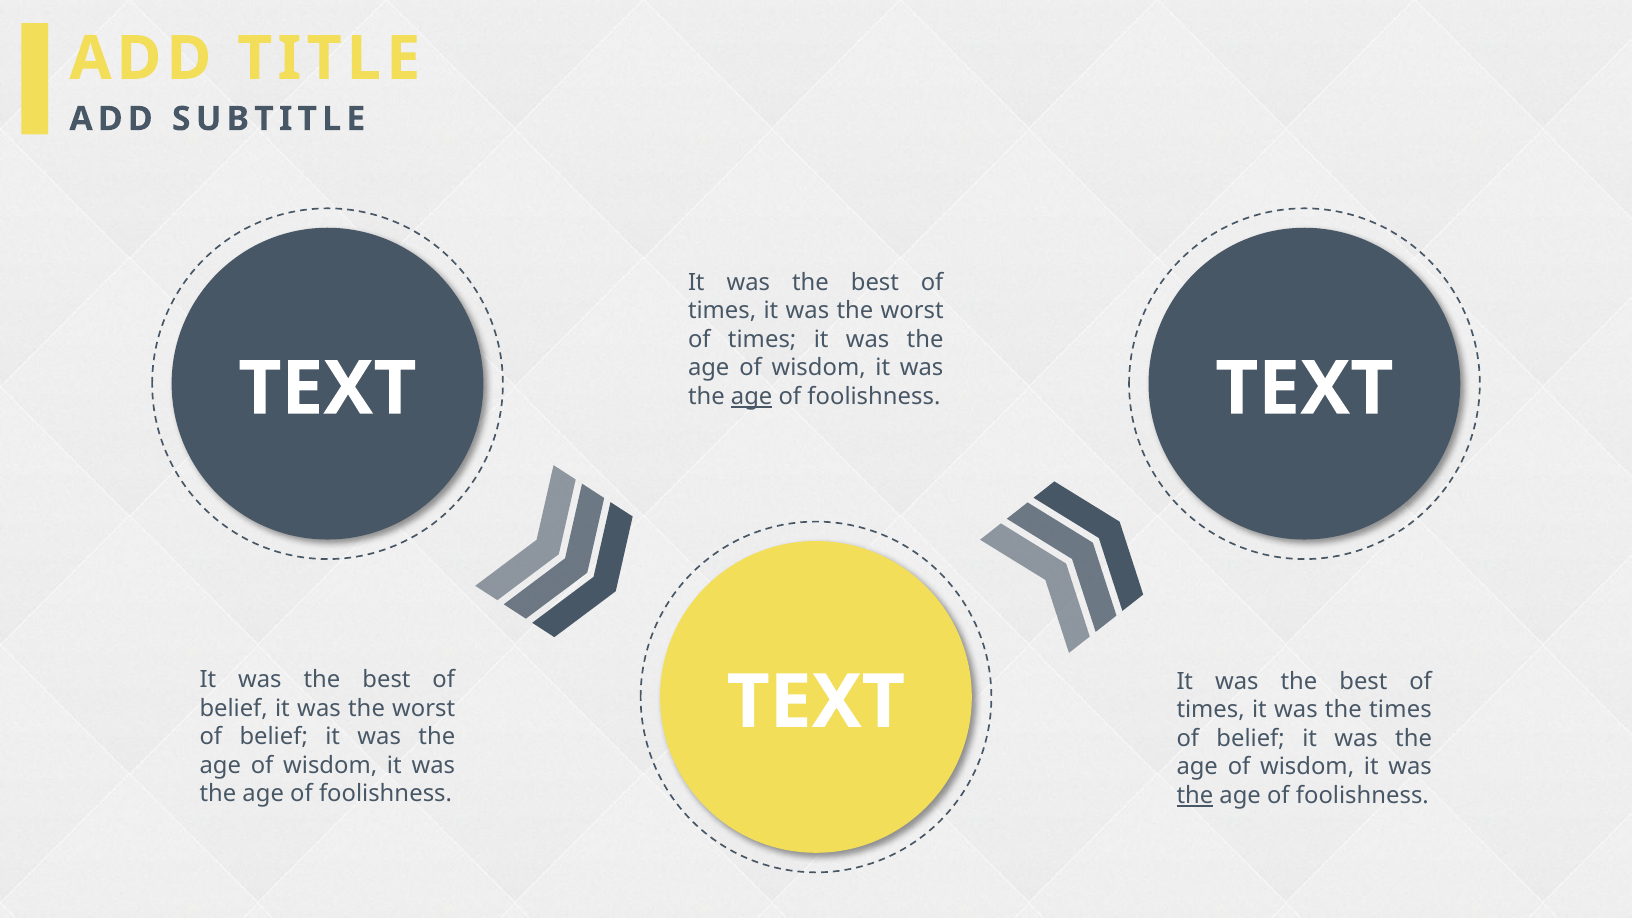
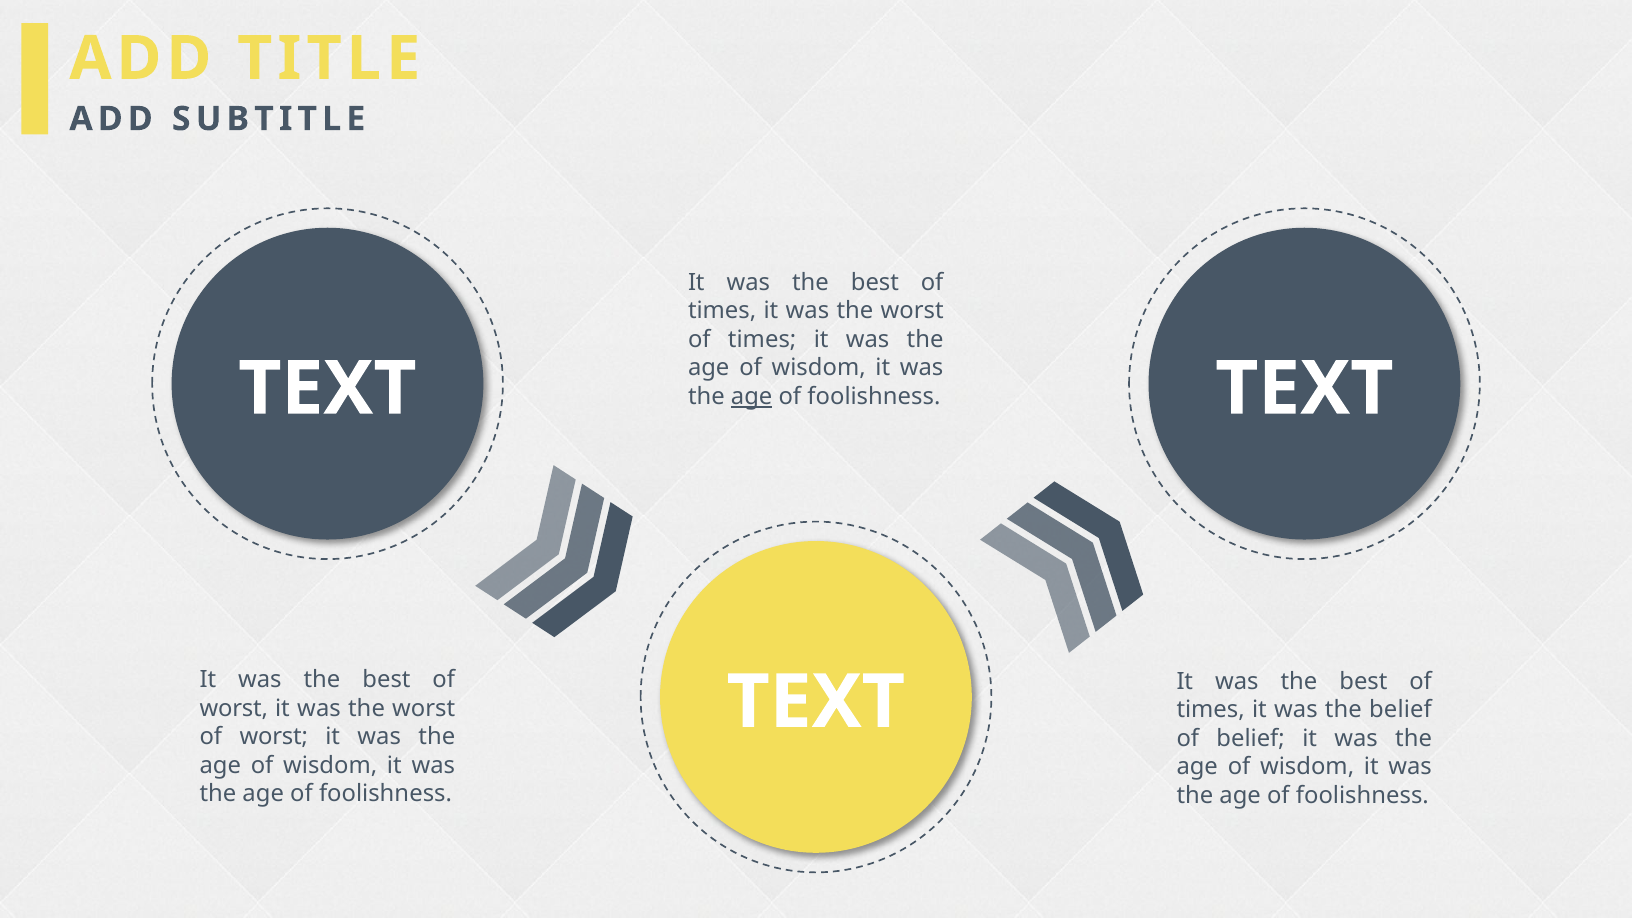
belief: belief -> worst (234, 708)
the times: times -> belief (1401, 710)
belief: belief -> worst (274, 737)
the underline: present -> none (1195, 796)
